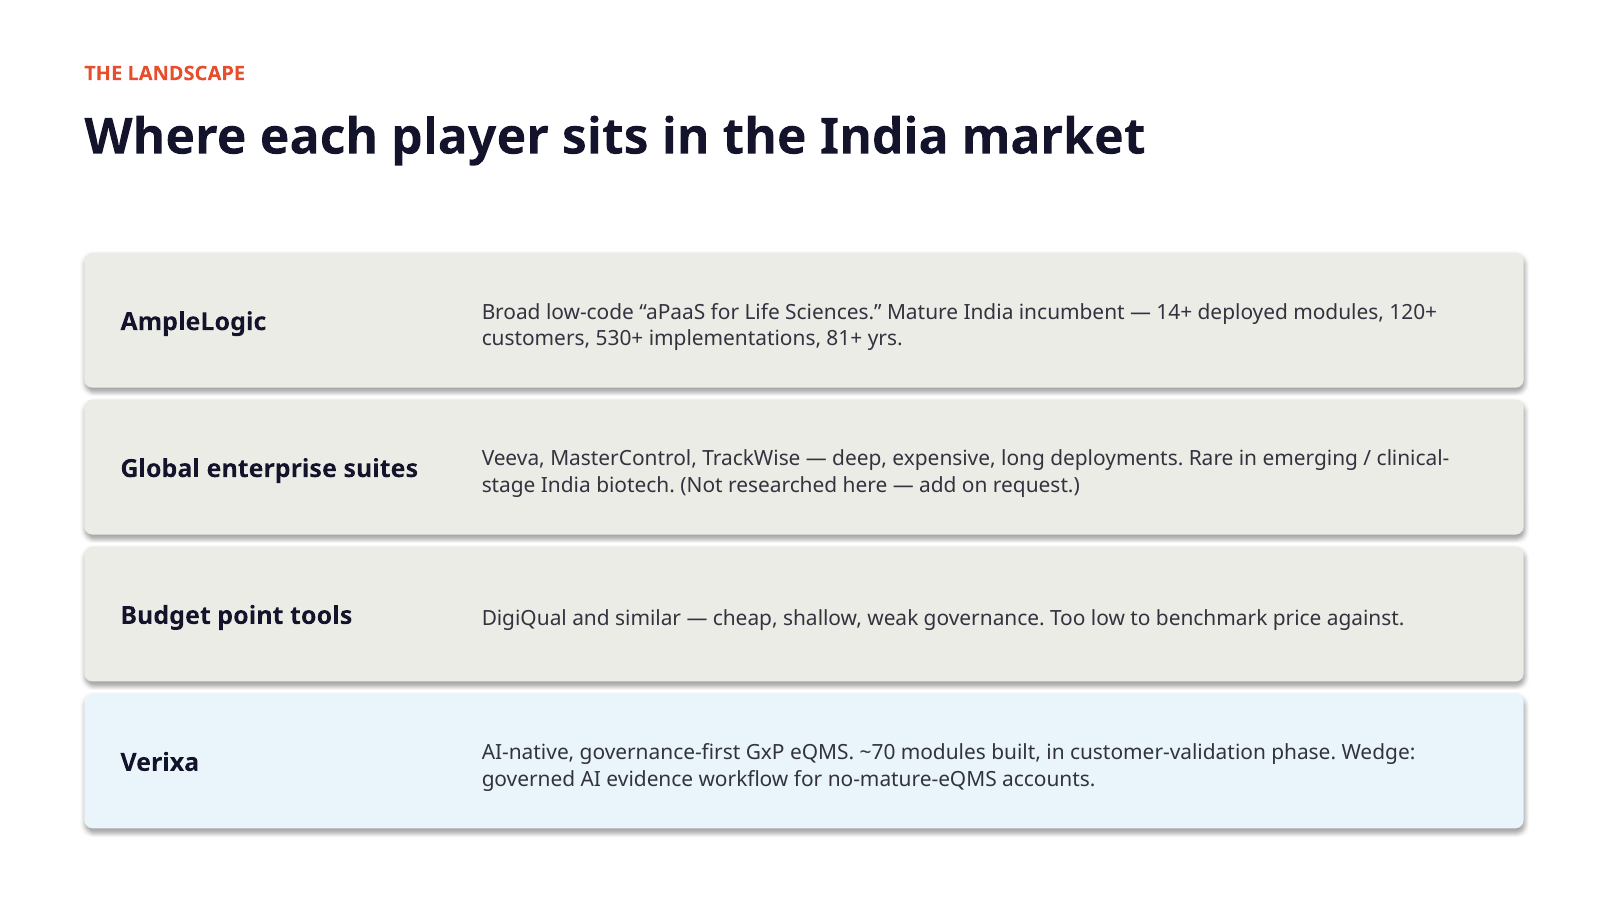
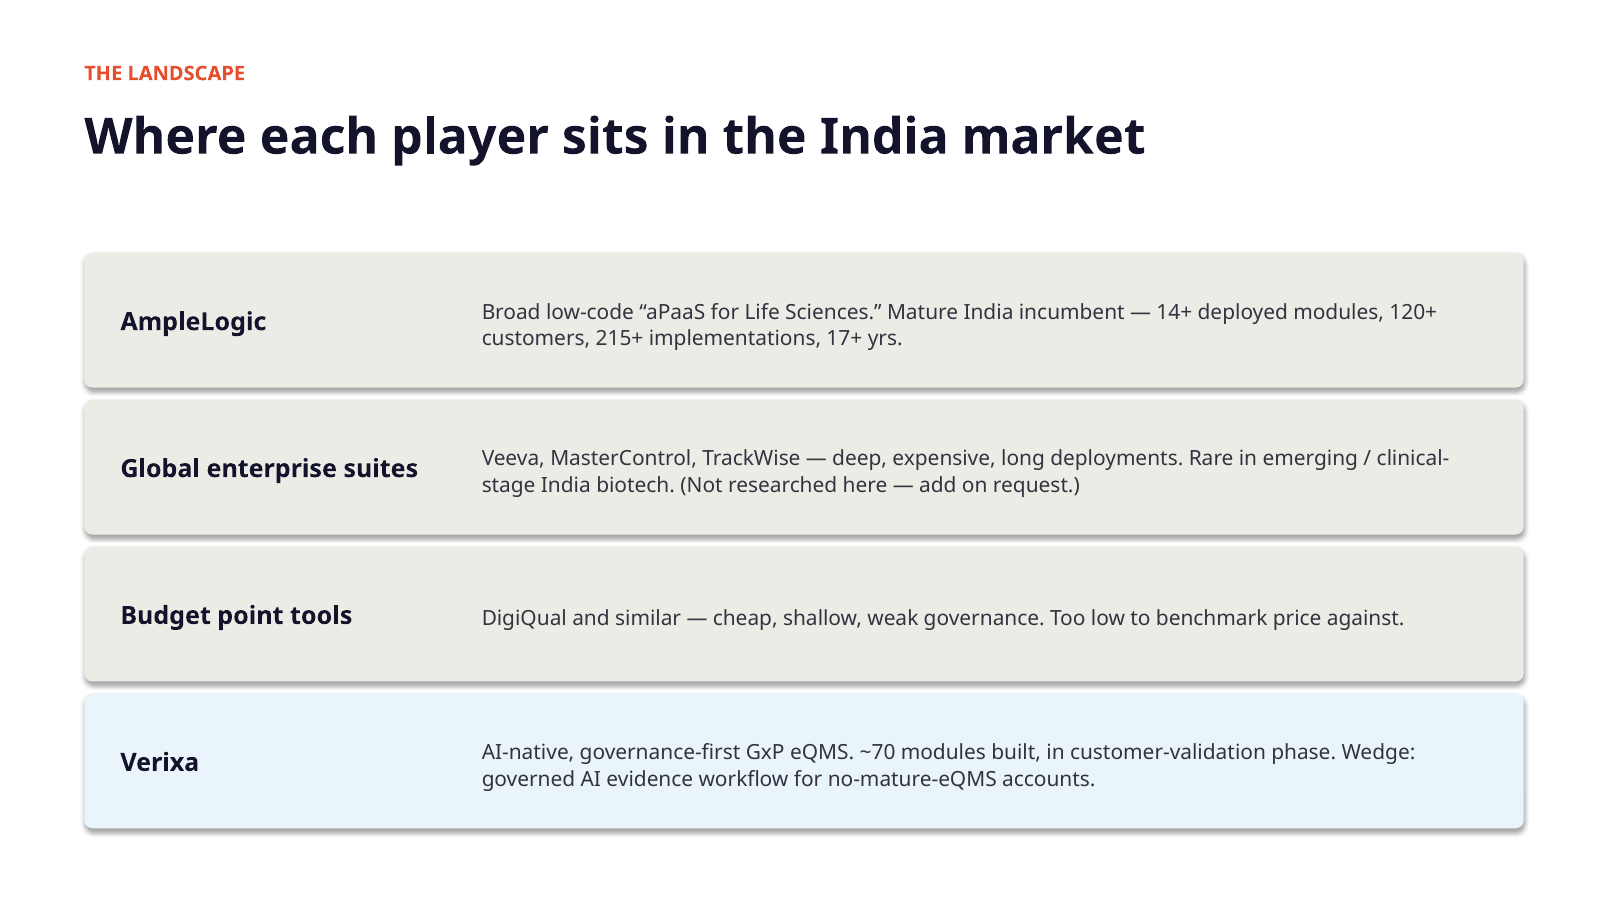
530+: 530+ -> 215+ (620, 339)
81+: 81+ -> 17+ (844, 339)
